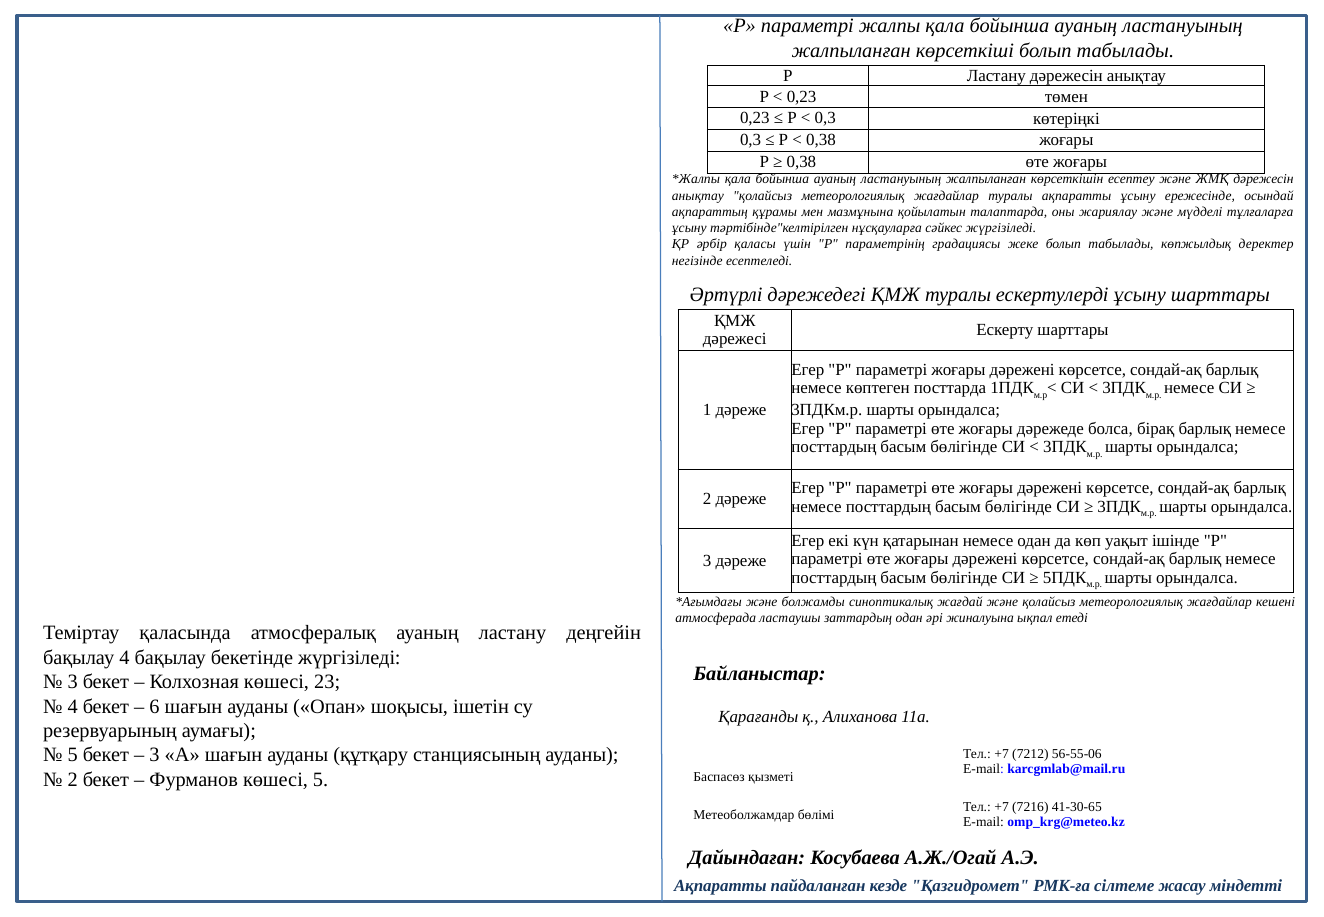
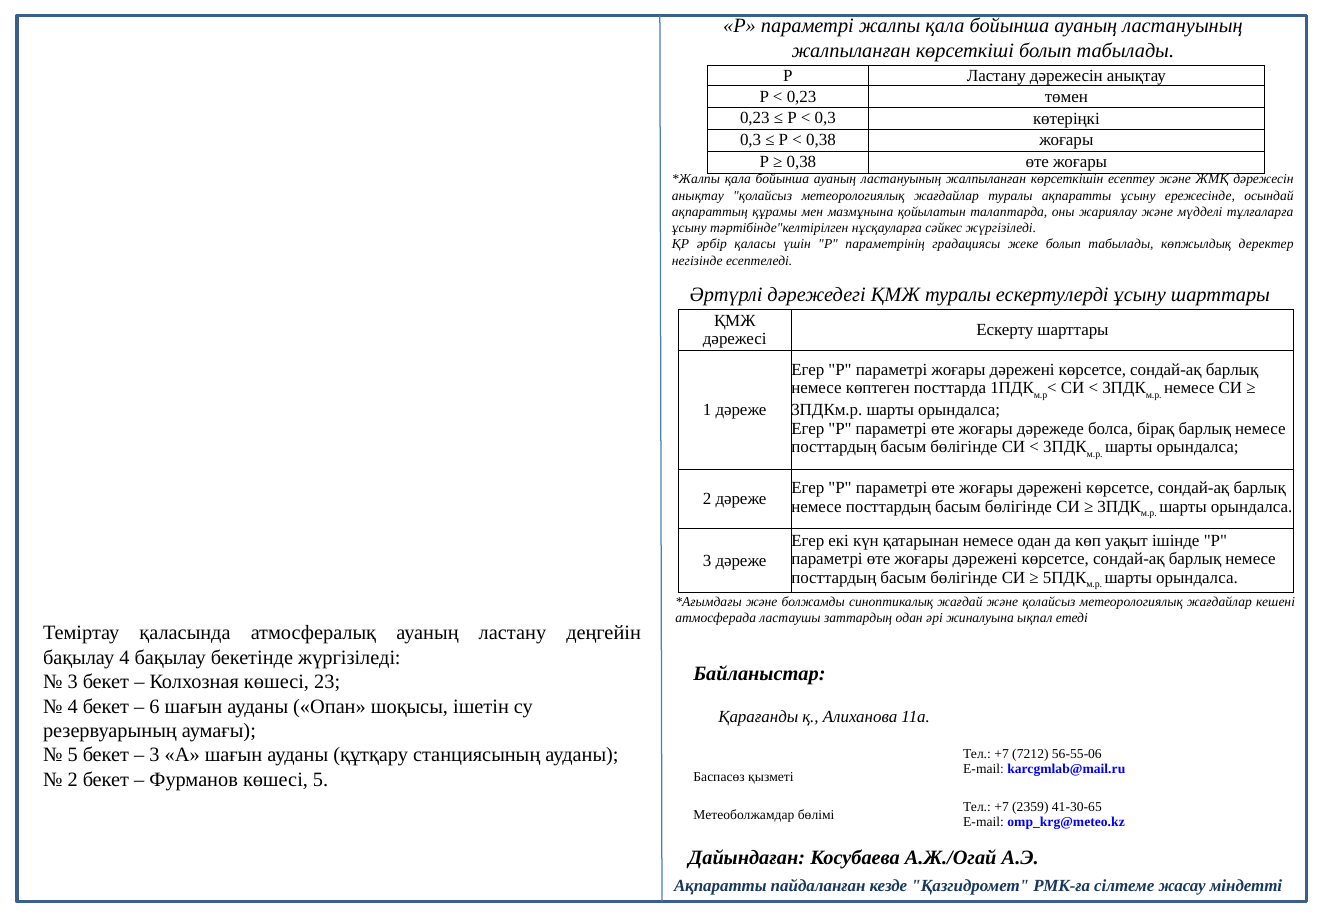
7216: 7216 -> 2359 (1030, 807)
